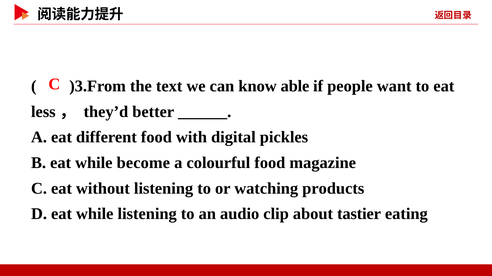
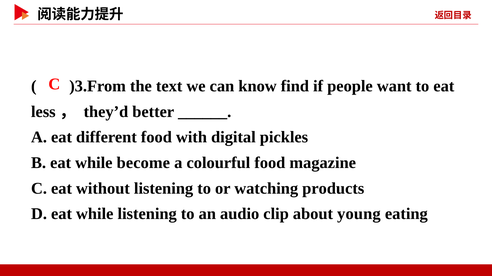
able: able -> find (295, 86)
tastier: tastier -> young (359, 214)
